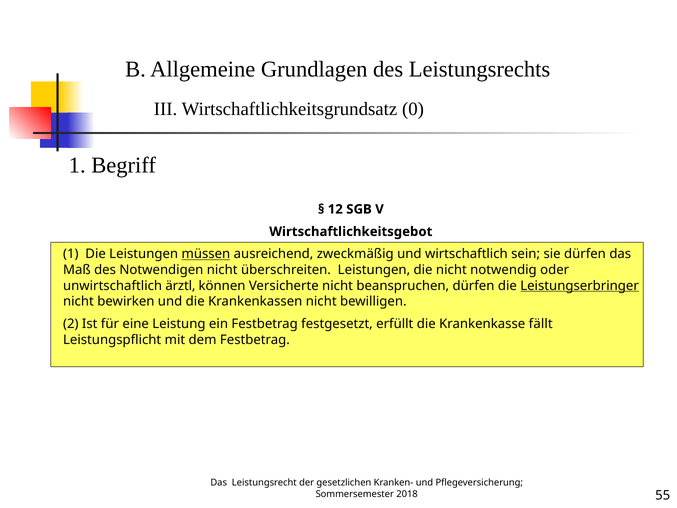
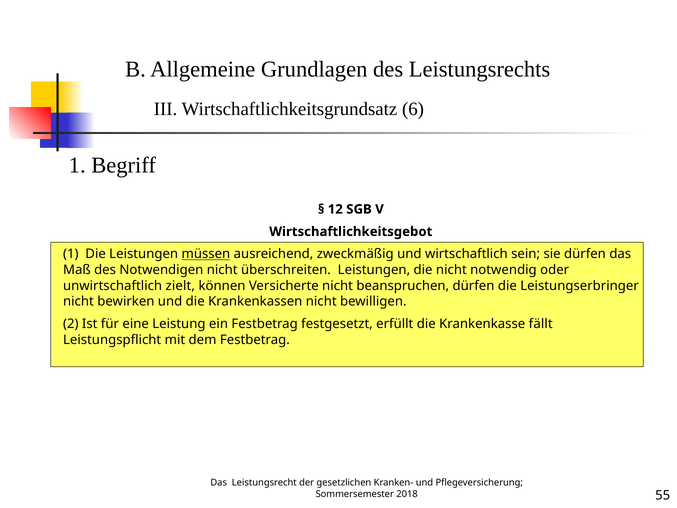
0: 0 -> 6 (413, 109)
ärztl: ärztl -> zielt (180, 286)
Leistungserbringer underline: present -> none (580, 286)
